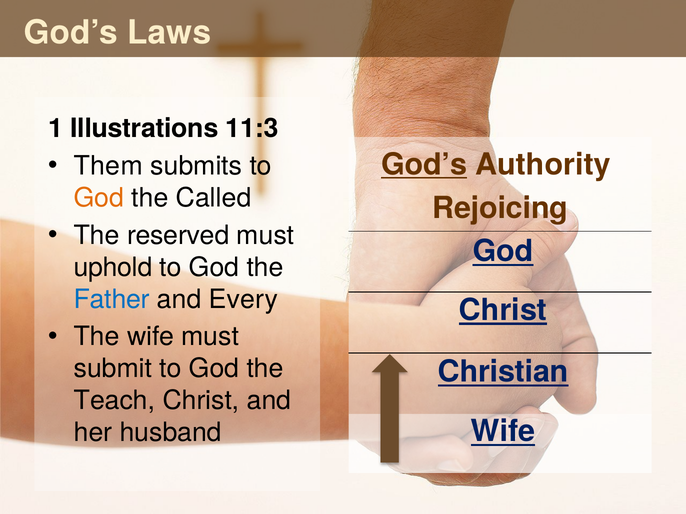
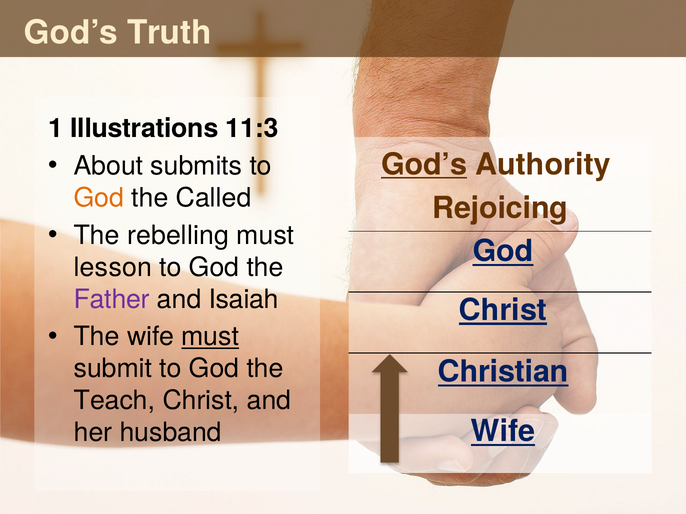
Laws: Laws -> Truth (169, 33)
Them: Them -> About (108, 166)
reserved: reserved -> rebelling (178, 236)
uphold: uphold -> lesson (113, 268)
Father colour: blue -> purple (112, 300)
Every: Every -> Isaiah (244, 300)
must underline: none -> present (210, 337)
